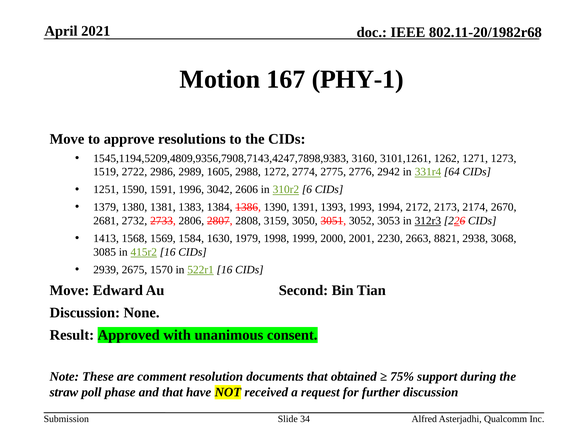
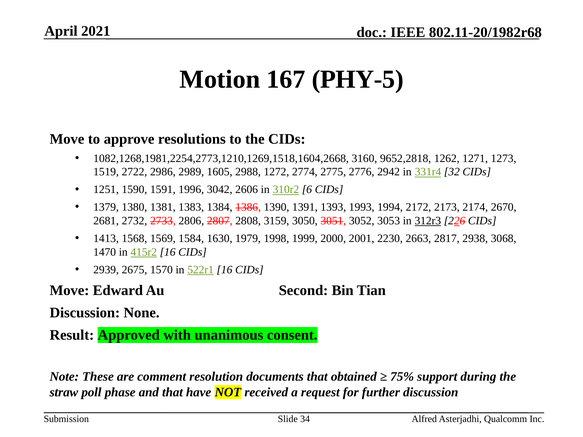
PHY-1: PHY-1 -> PHY-5 (358, 79)
1545,1194,5209,4809,9356,7908,7143,4247,7898,9383: 1545,1194,5209,4809,9356,7908,7143,4247,7898,9383 -> 1082,1268,1981,2254,2773,1210,1269,1518,1604,2668 (221, 158)
3101,1261: 3101,1261 -> 9652,2818 (406, 158)
64: 64 -> 32 (452, 172)
8821: 8821 -> 2817 (447, 239)
3085: 3085 -> 1470 (105, 252)
